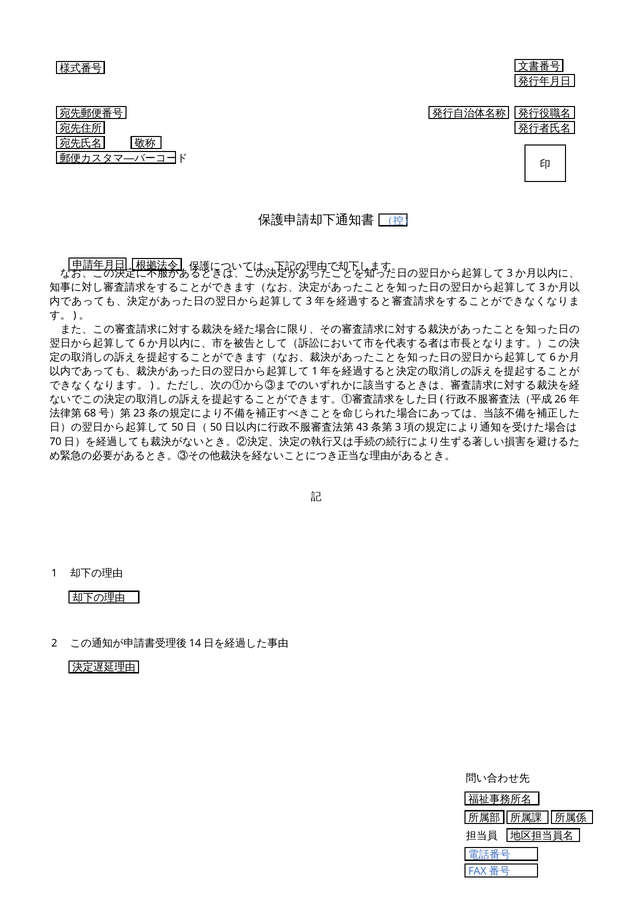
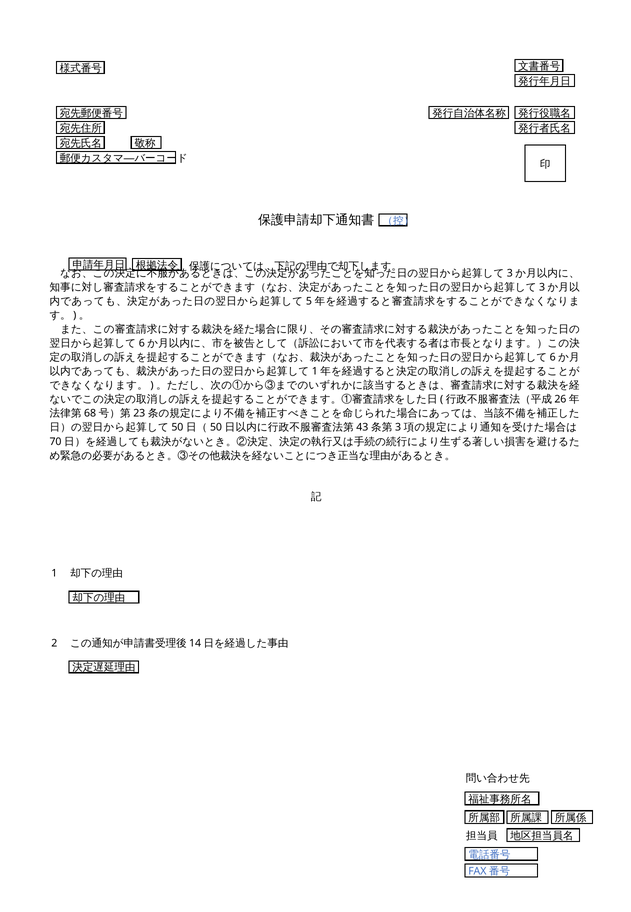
3: 3 -> 5 (309, 301)
